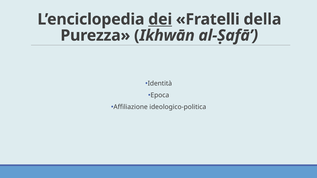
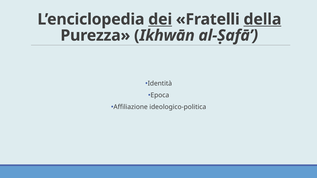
della underline: none -> present (262, 19)
